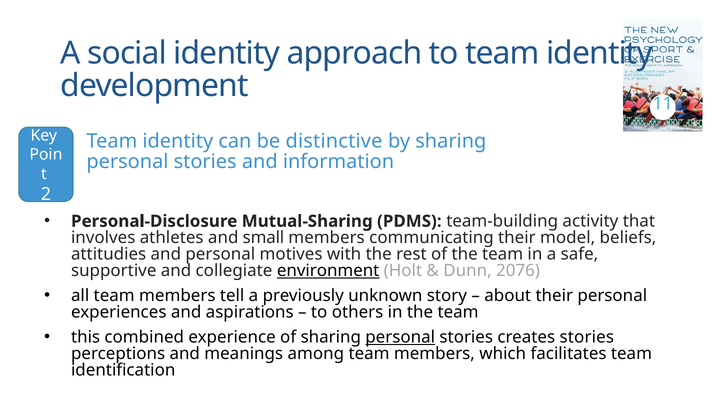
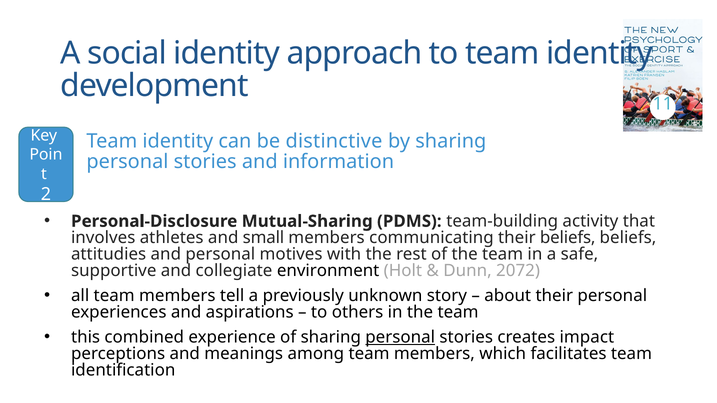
their model: model -> beliefs (568, 238)
environment underline: present -> none (328, 271)
2076: 2076 -> 2072 (518, 271)
creates stories: stories -> impact (587, 338)
